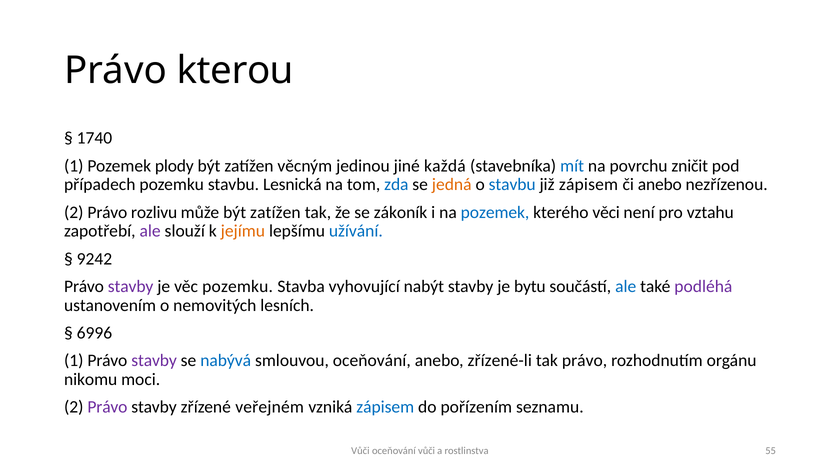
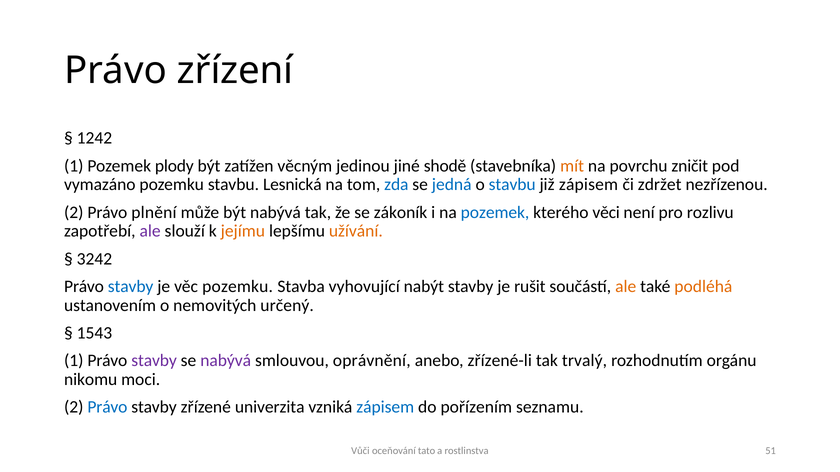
kterou: kterou -> zřízení (235, 71)
1740: 1740 -> 1242 (94, 138)
každá: každá -> shodě (445, 166)
mít colour: blue -> orange (572, 166)
případech: případech -> vymazáno (100, 185)
jedná colour: orange -> blue (452, 185)
či anebo: anebo -> zdržet (660, 185)
rozlivu: rozlivu -> plnění (154, 212)
může být zatížen: zatížen -> nabývá (275, 212)
vztahu: vztahu -> rozlivu (710, 212)
užívání colour: blue -> orange (356, 231)
9242: 9242 -> 3242 (94, 259)
stavby colour: purple -> blue (131, 287)
bytu: bytu -> rušit (530, 287)
ale colour: blue -> orange (626, 287)
podléhá colour: purple -> orange (703, 287)
lesních: lesních -> určený (287, 306)
6996: 6996 -> 1543 (94, 333)
nabývá colour: blue -> purple (226, 361)
smlouvou oceňování: oceňování -> oprávnění (372, 361)
tak právo: právo -> trvalý (584, 361)
Právo colour: purple -> blue (107, 407)
veřejném: veřejném -> univerzita (270, 407)
oceňování vůči: vůči -> tato (427, 451)
55: 55 -> 51 (771, 451)
